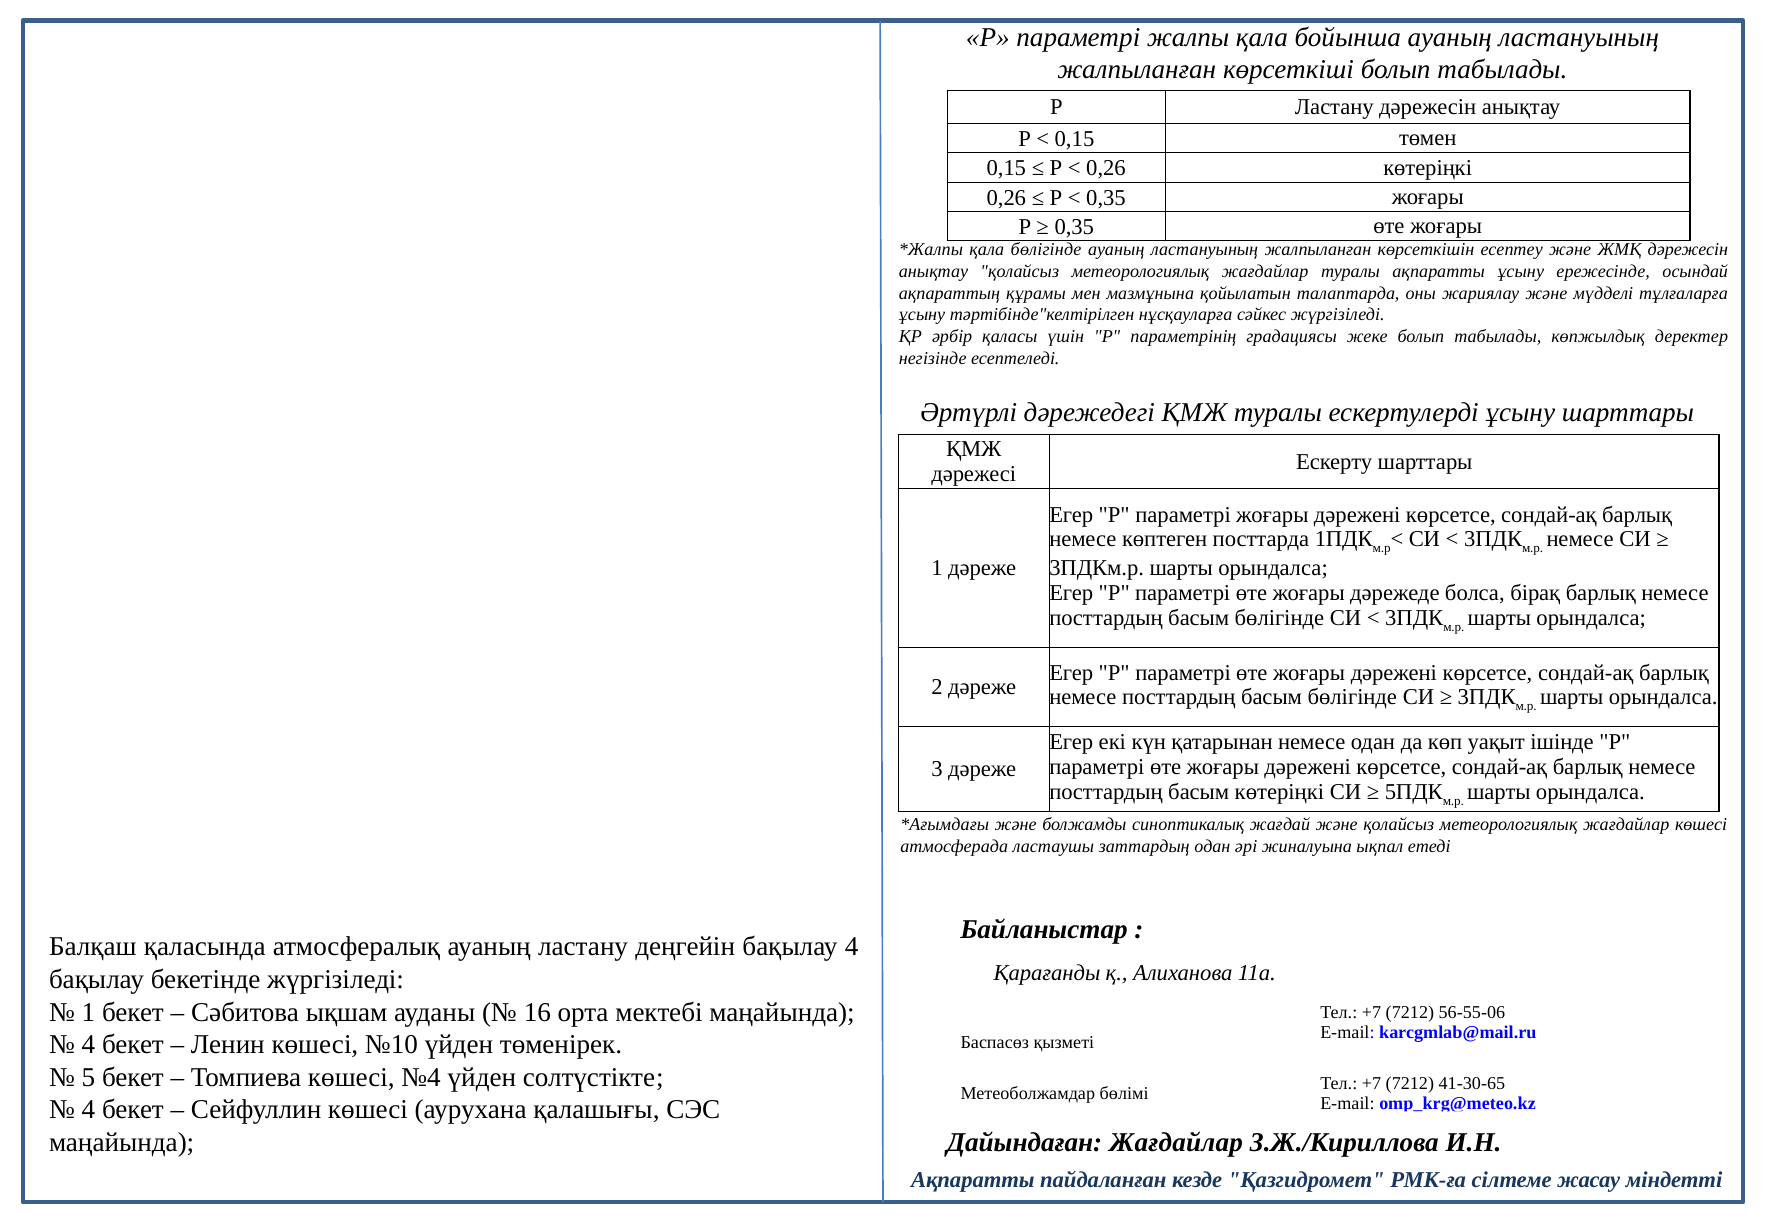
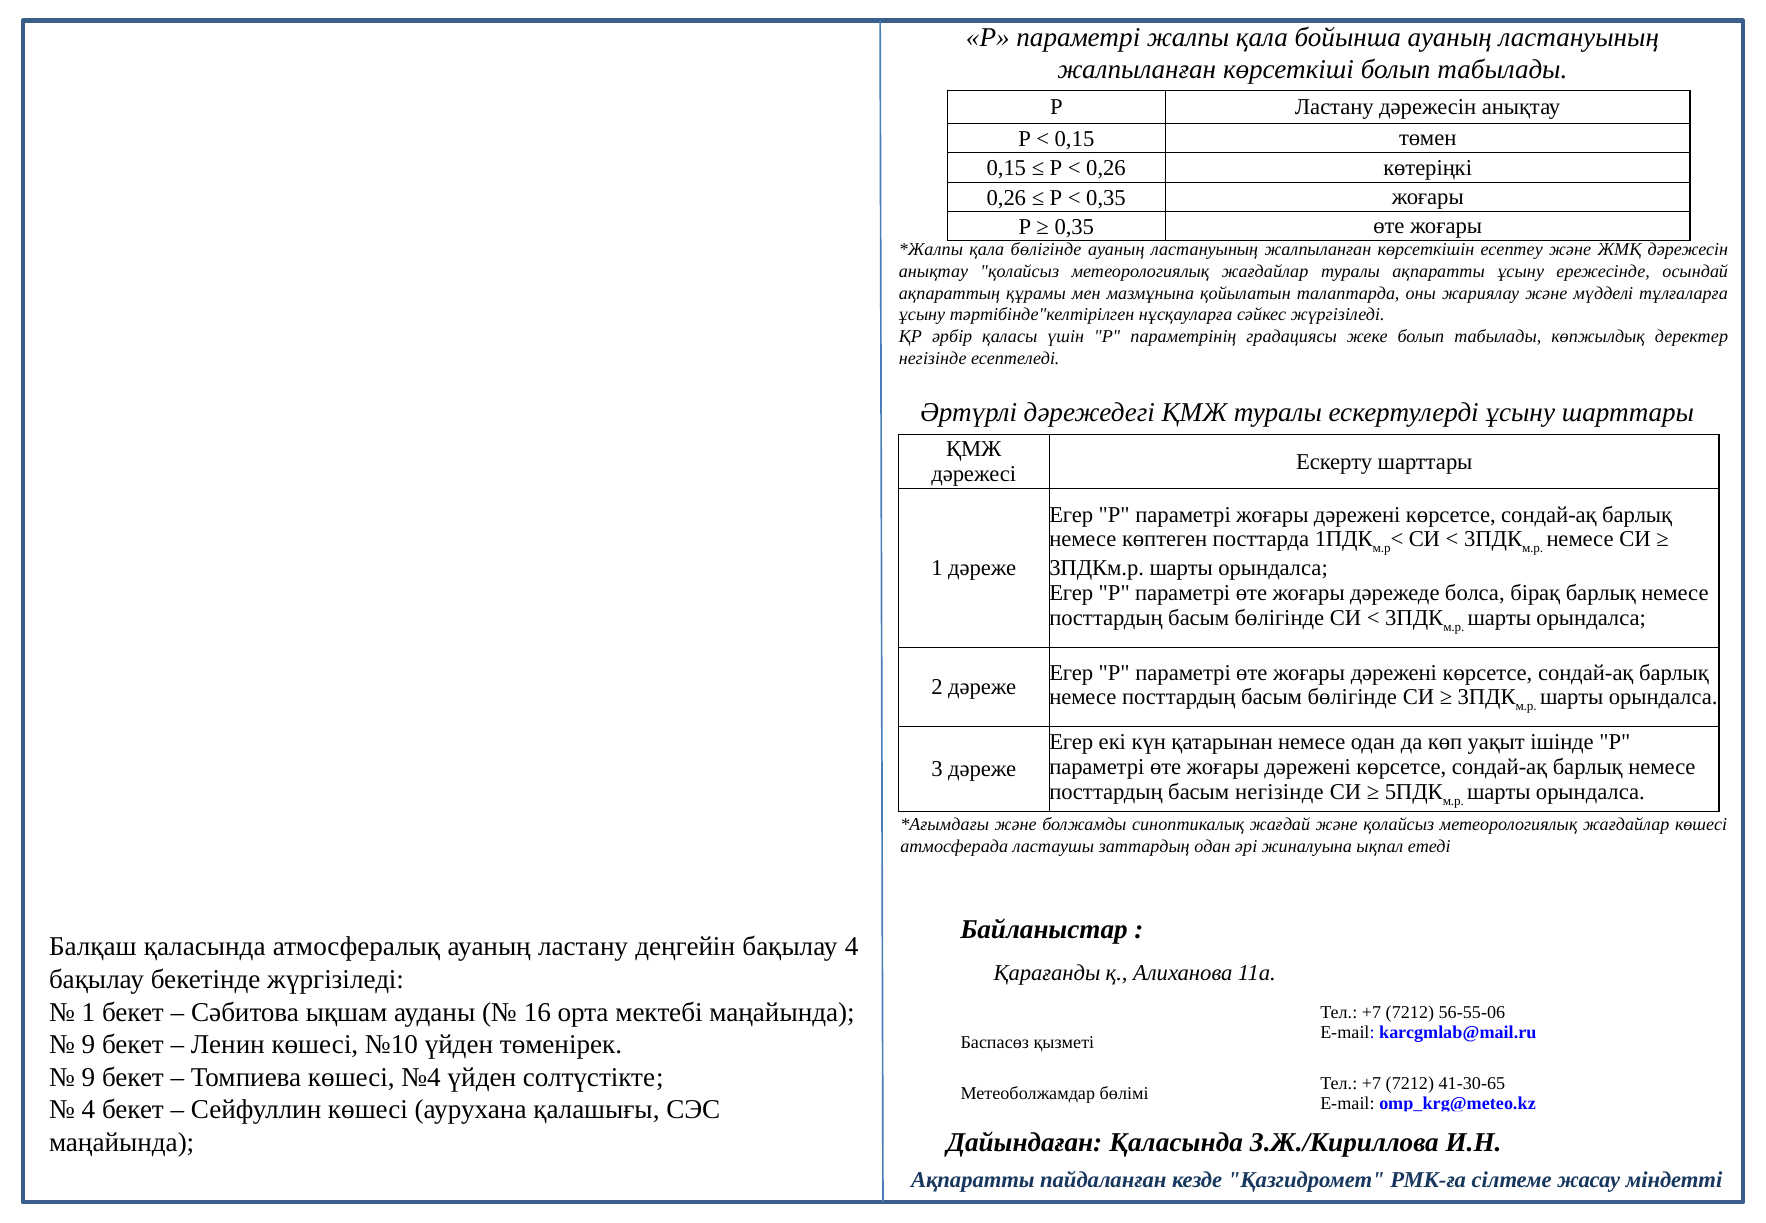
басым көтеріңкі: көтеріңкі -> негізінде (1279, 792)
4: 4 -> 9 (88, 1044)
5: 5 -> 9 (88, 1077)
Дайындаған Жағдайлар: Жағдайлар -> Қаласында (1176, 1142)
